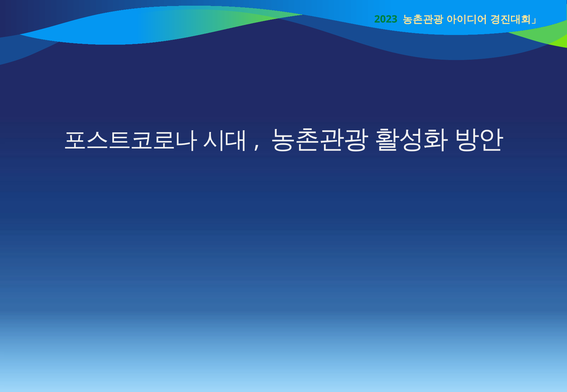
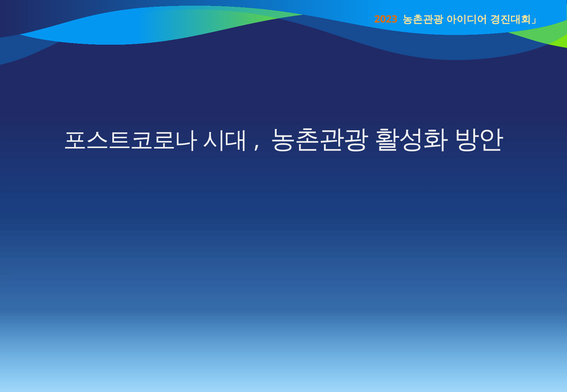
2023 colour: green -> orange (386, 19)
